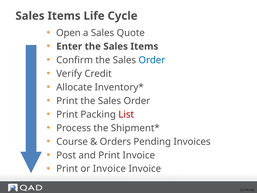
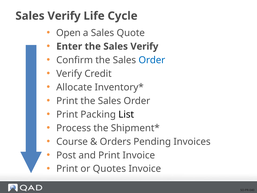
Items: Items -> Verify (64, 16)
the Sales Items: Items -> Verify (144, 46)
List colour: red -> black (126, 114)
or Invoice: Invoice -> Quotes (109, 169)
